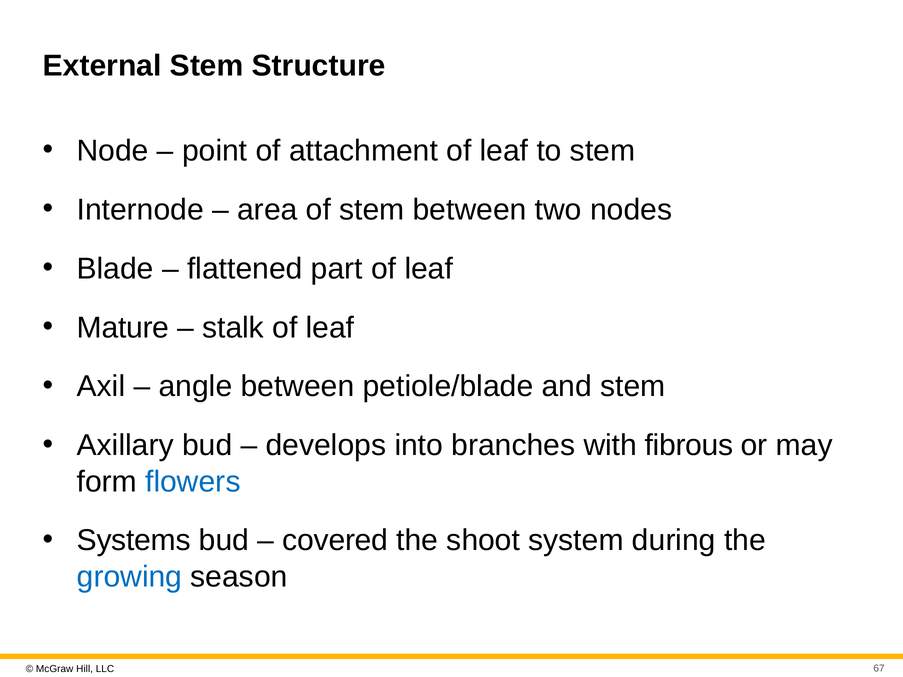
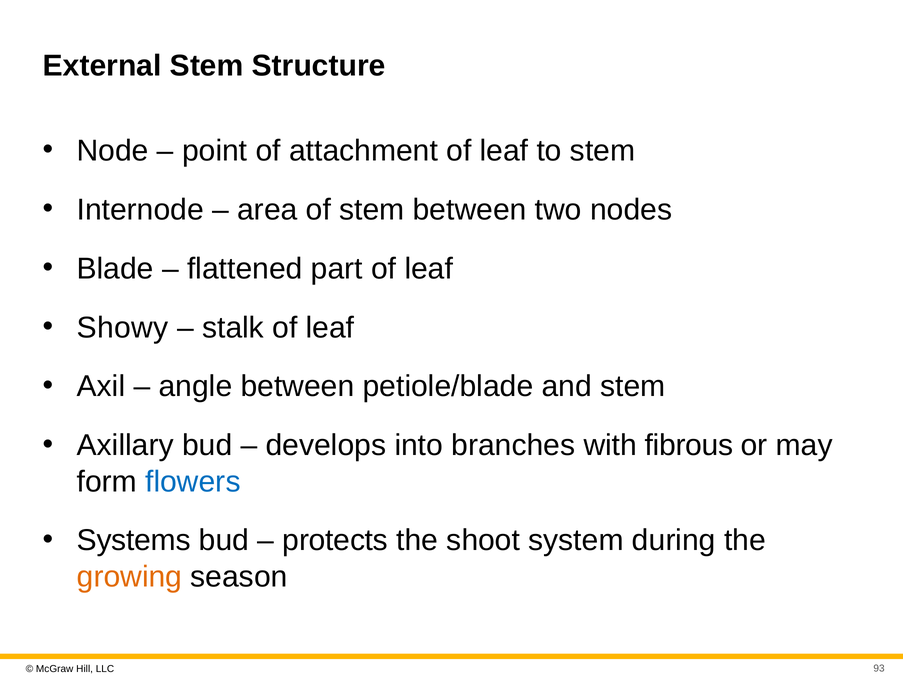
Mature: Mature -> Showy (123, 328)
covered: covered -> protects (335, 541)
growing colour: blue -> orange (129, 577)
67: 67 -> 93 (879, 669)
